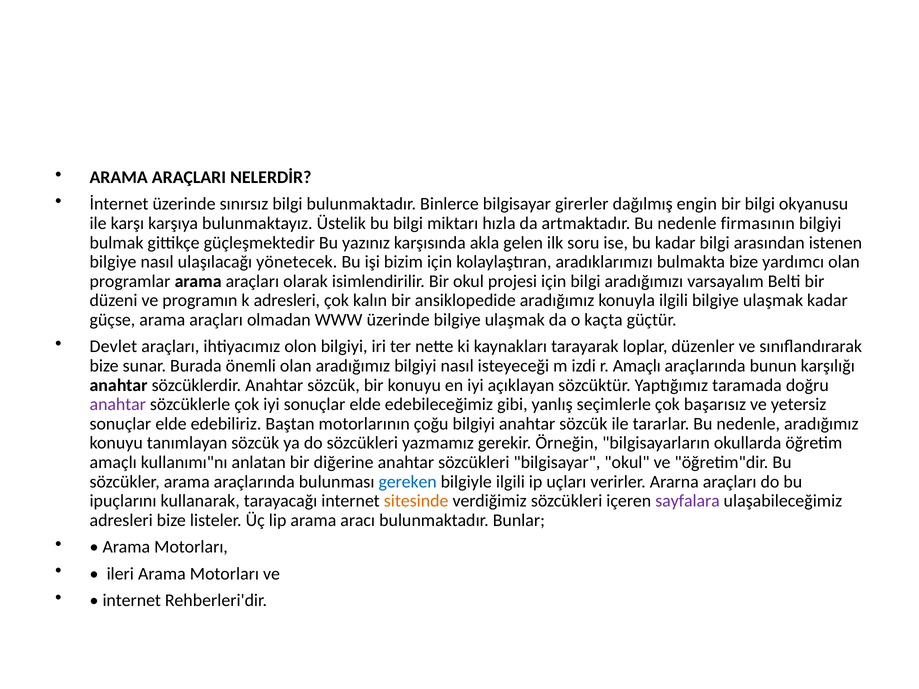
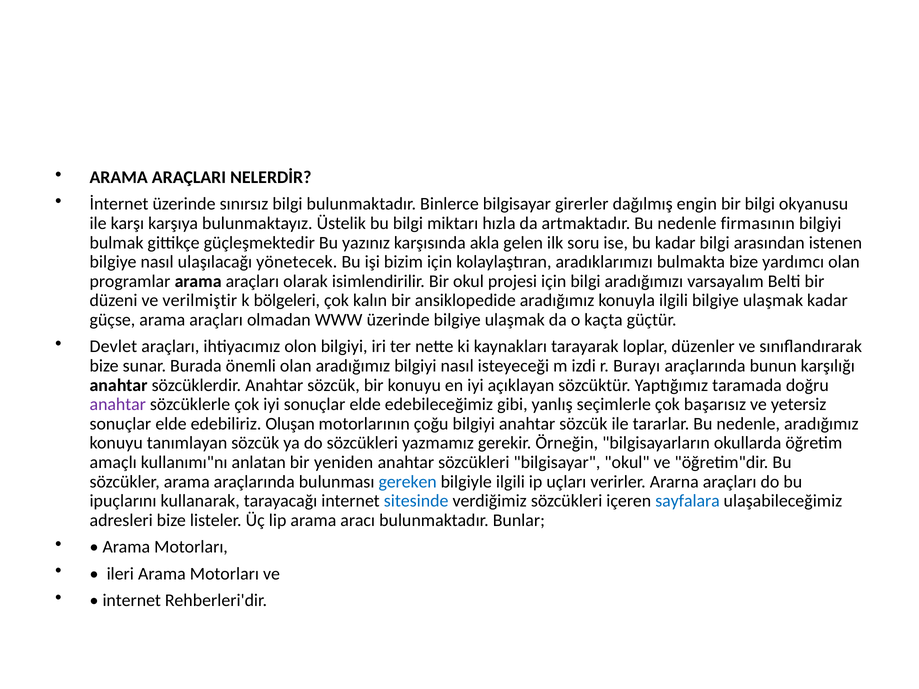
programın: programın -> verilmiştir (200, 301)
k adresleri: adresleri -> bölgeleri (287, 301)
r Amaçlı: Amaçlı -> Burayı (637, 366)
Baştan: Baştan -> Oluşan (290, 424)
diğerine: diğerine -> yeniden (344, 463)
sitesinde colour: orange -> blue (416, 501)
sayfalara colour: purple -> blue (688, 501)
